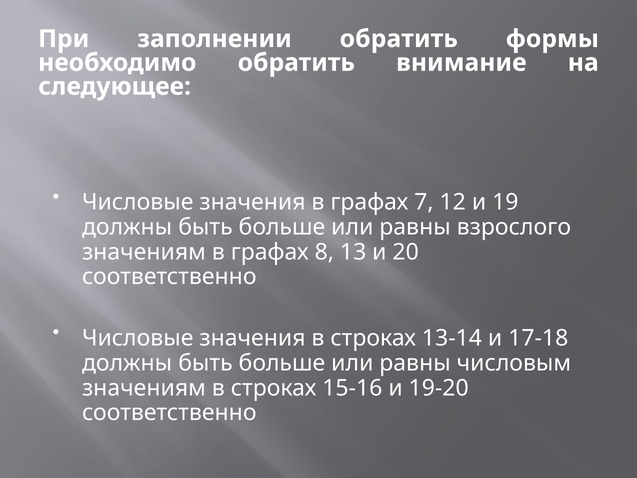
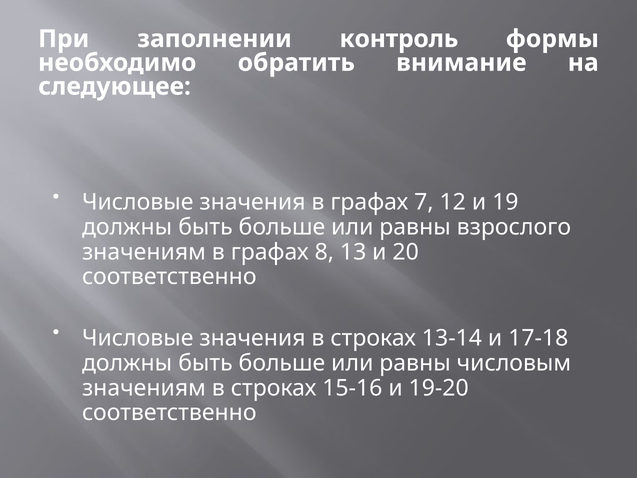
заполнении обратить: обратить -> контроль (399, 39)
